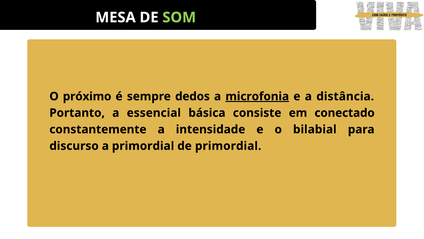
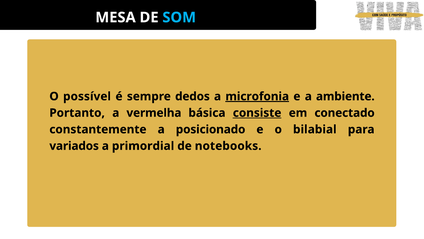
SOM colour: light green -> light blue (179, 17)
próximo: próximo -> possível (87, 96)
distância: distância -> ambiente (345, 96)
essencial: essencial -> vermelha (154, 113)
consiste underline: none -> present (257, 113)
intensidade: intensidade -> posicionado (211, 129)
discurso: discurso -> variados (74, 146)
de primordial: primordial -> notebooks (228, 146)
